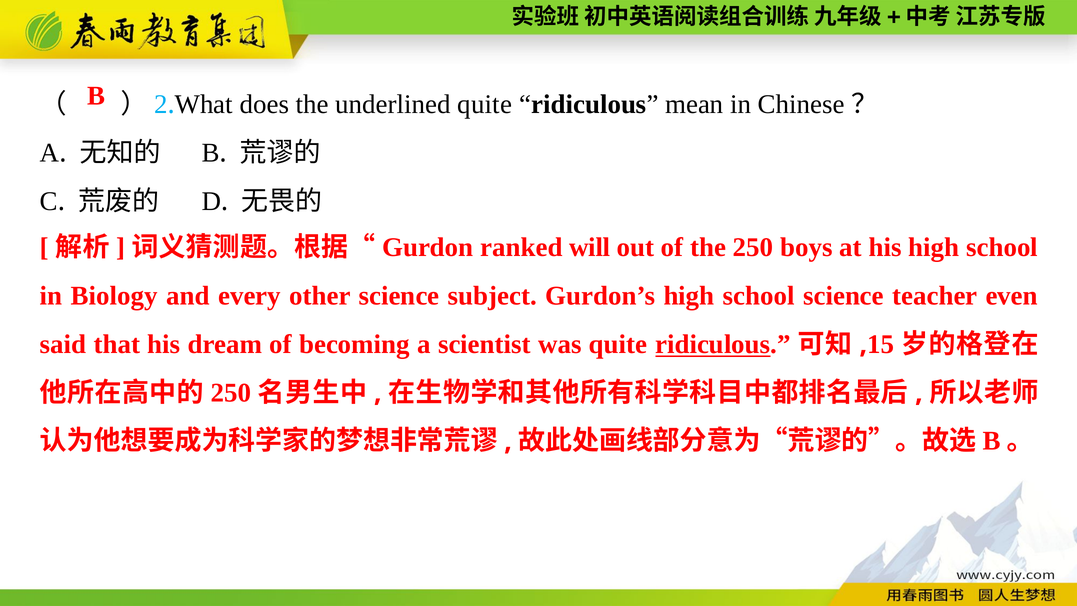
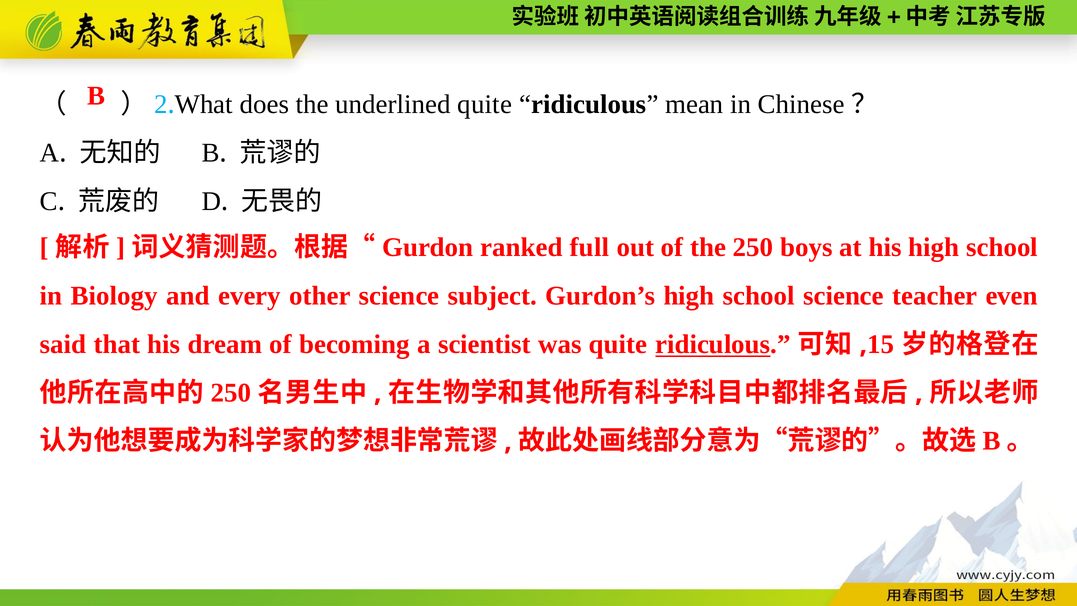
will: will -> full (589, 247)
